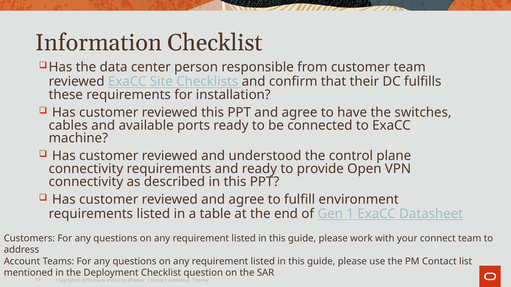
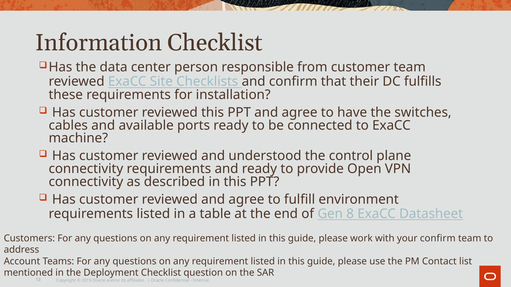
1: 1 -> 8 (350, 214)
your connect: connect -> confirm (438, 239)
